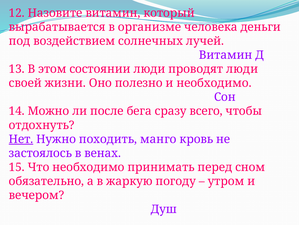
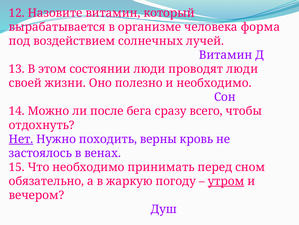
деньги: деньги -> форма (260, 27)
манго: манго -> верны (158, 139)
утром underline: none -> present (226, 181)
